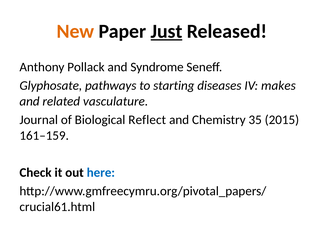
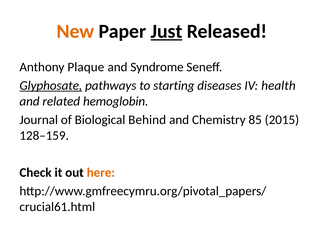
Pollack: Pollack -> Plaque (86, 67)
Glyphosate underline: none -> present (51, 86)
makes: makes -> health (278, 86)
vasculature: vasculature -> hemoglobin (116, 101)
Reflect: Reflect -> Behind (147, 120)
35: 35 -> 85 (255, 120)
161–159: 161–159 -> 128–159 (44, 135)
here colour: blue -> orange (101, 173)
